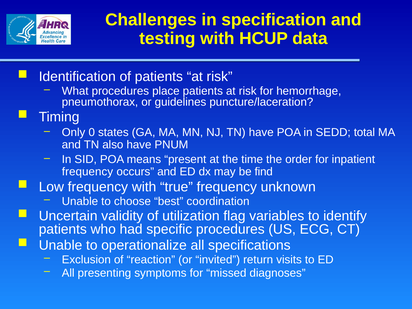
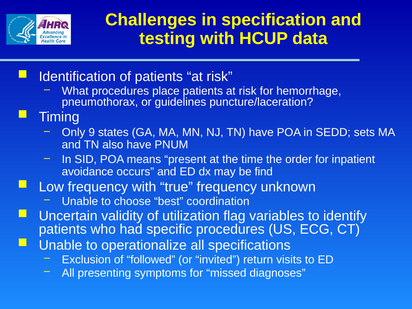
0: 0 -> 9 (92, 132)
total: total -> sets (364, 132)
frequency: frequency -> avoidance (88, 172)
reaction: reaction -> followed (151, 260)
